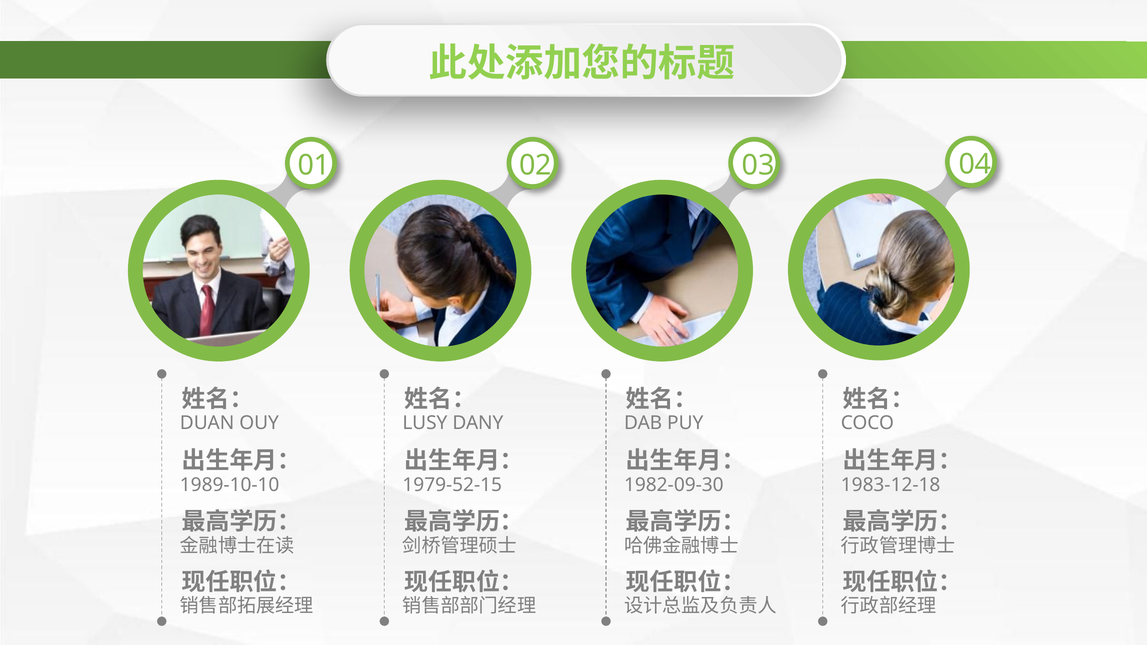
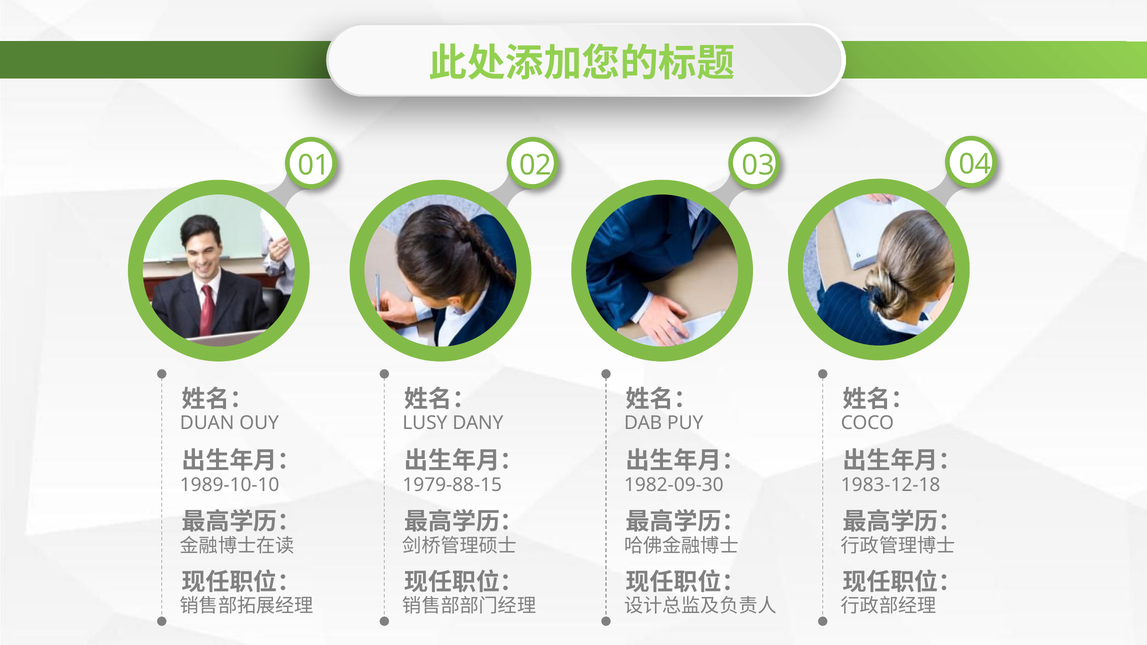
1979-52-15: 1979-52-15 -> 1979-88-15 (452, 485)
